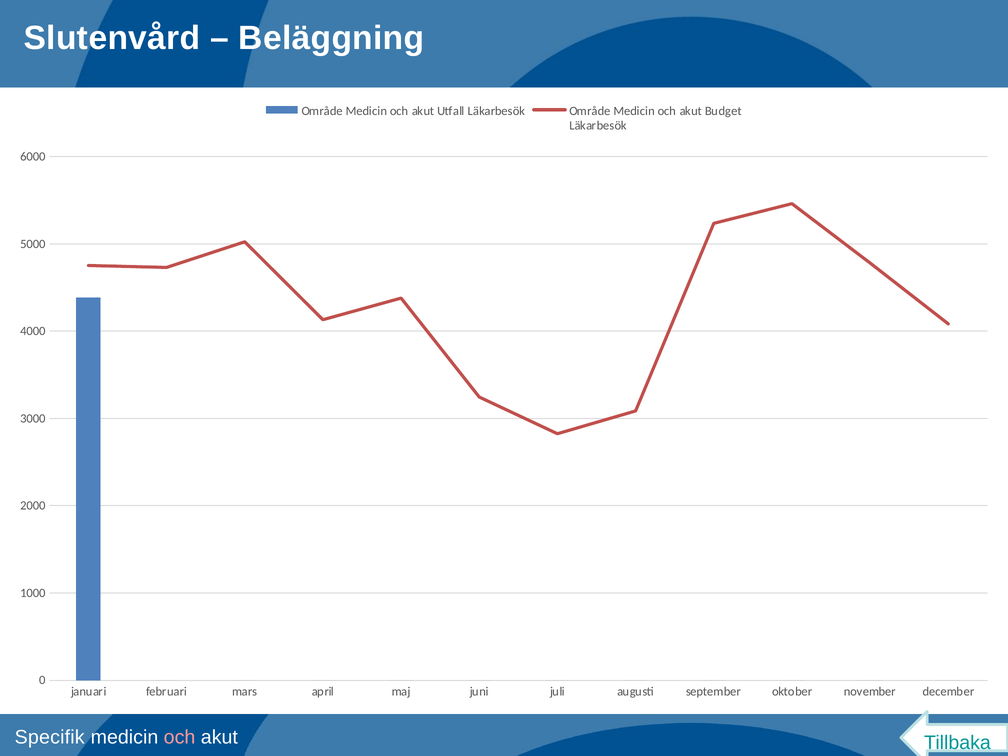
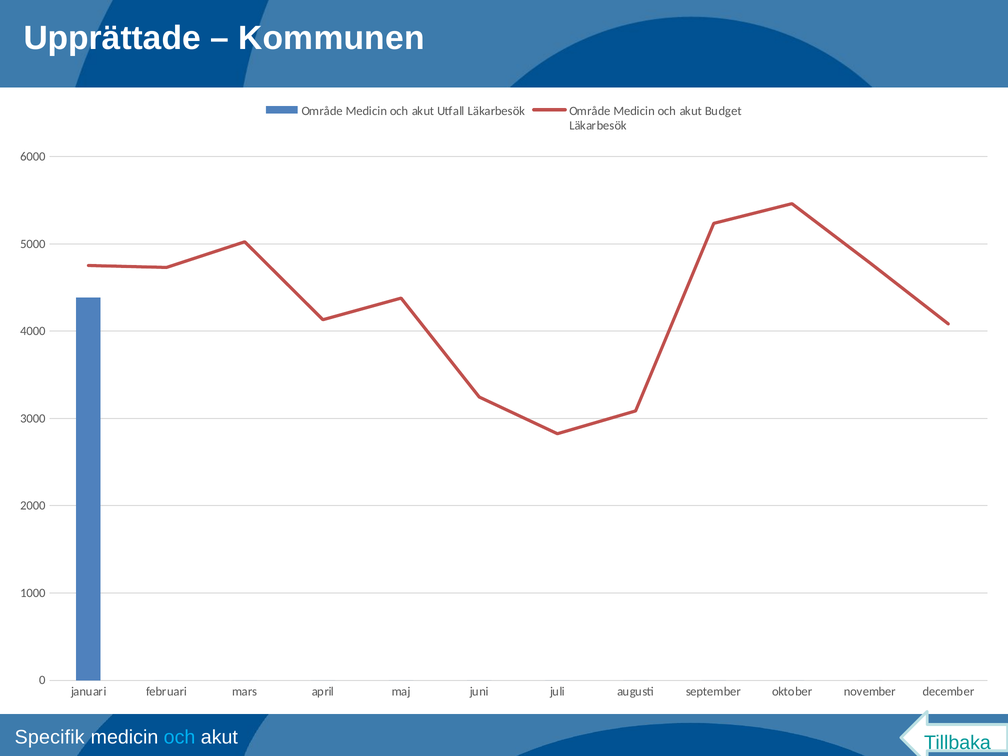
Slutenvård: Slutenvård -> Upprättade (112, 38)
Beläggning: Beläggning -> Kommunen (331, 38)
och colour: pink -> light blue (180, 737)
